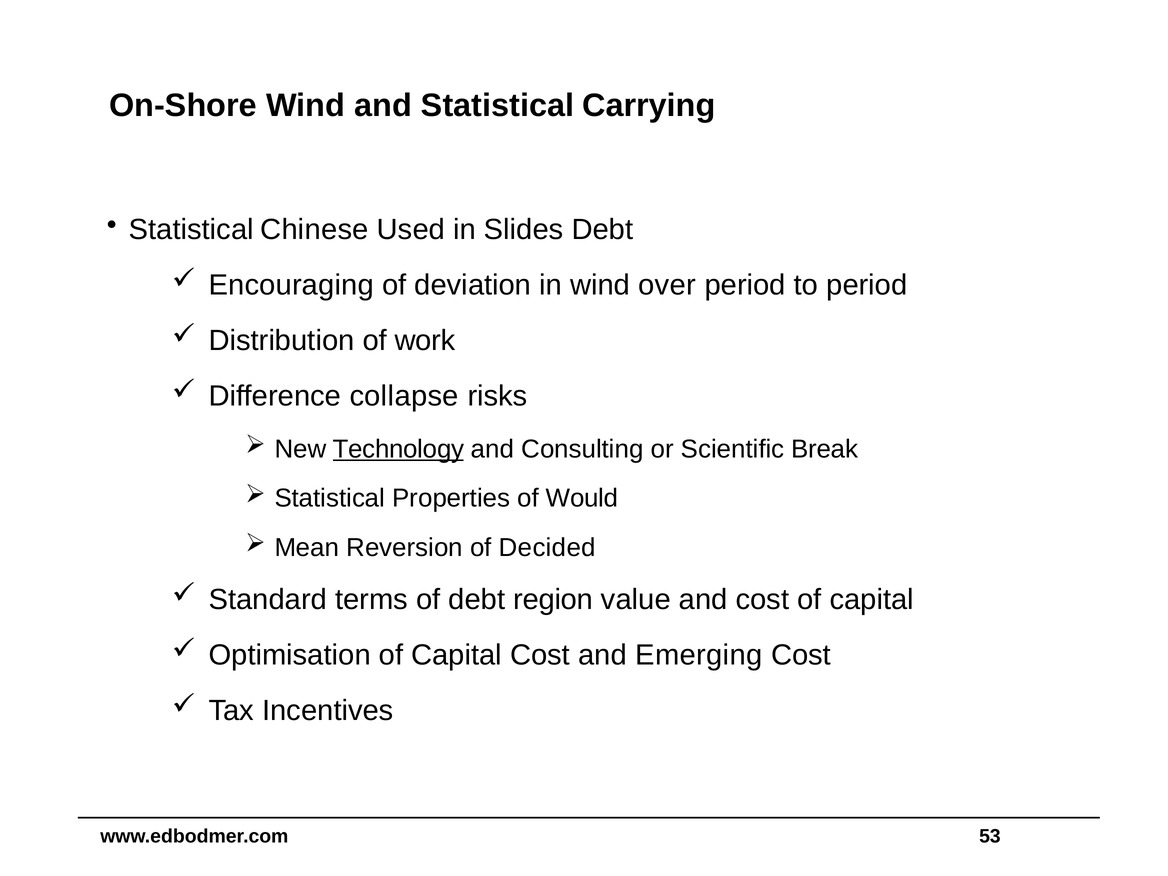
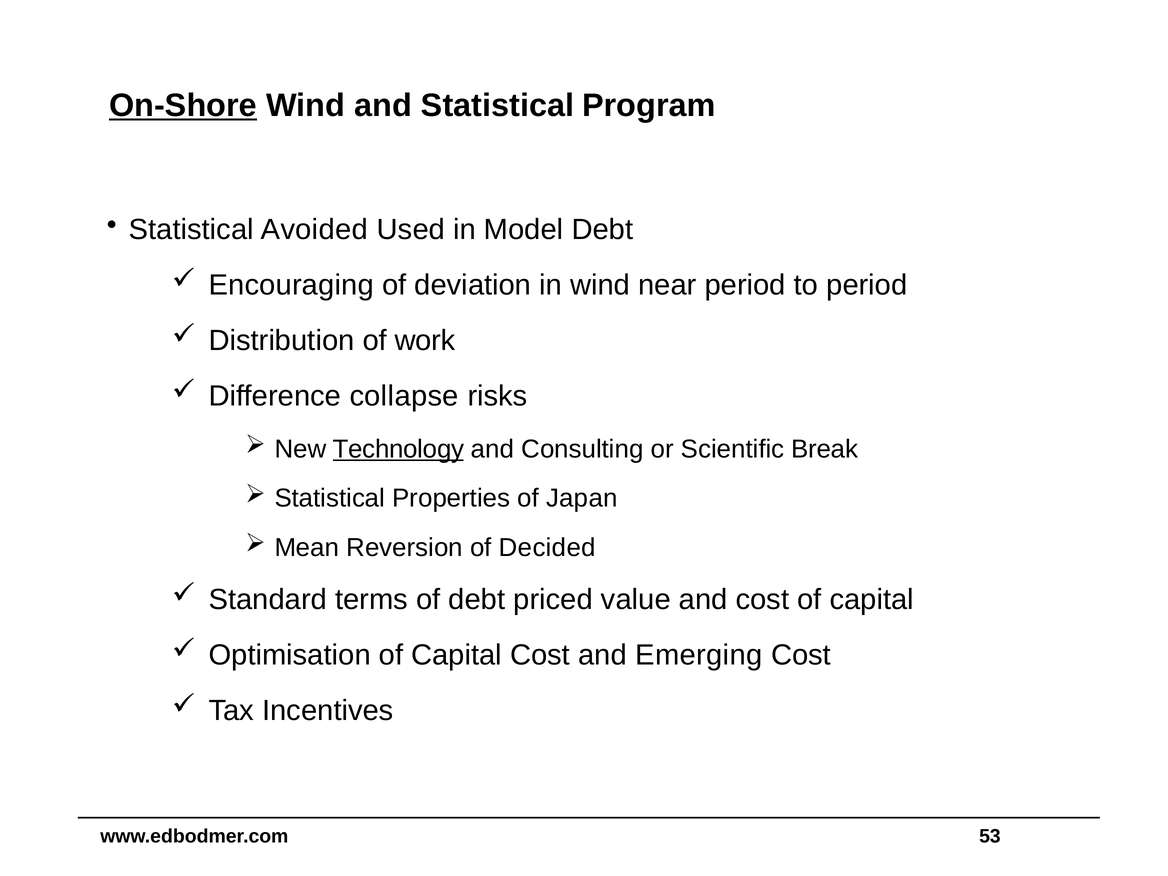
On-Shore underline: none -> present (183, 105)
Carrying: Carrying -> Program (649, 105)
Chinese: Chinese -> Avoided (314, 230)
Slides: Slides -> Model (524, 230)
over: over -> near (667, 285)
Would: Would -> Japan (582, 498)
region: region -> priced (553, 600)
